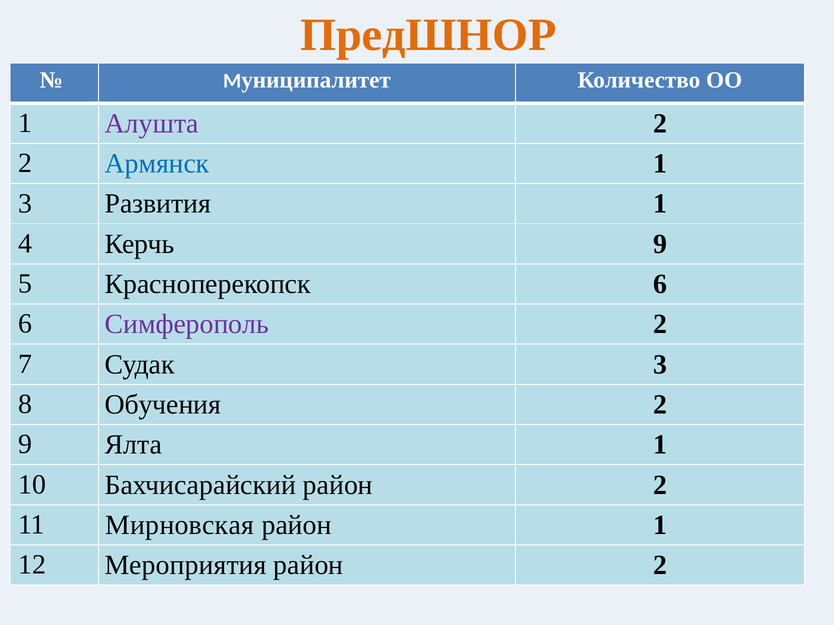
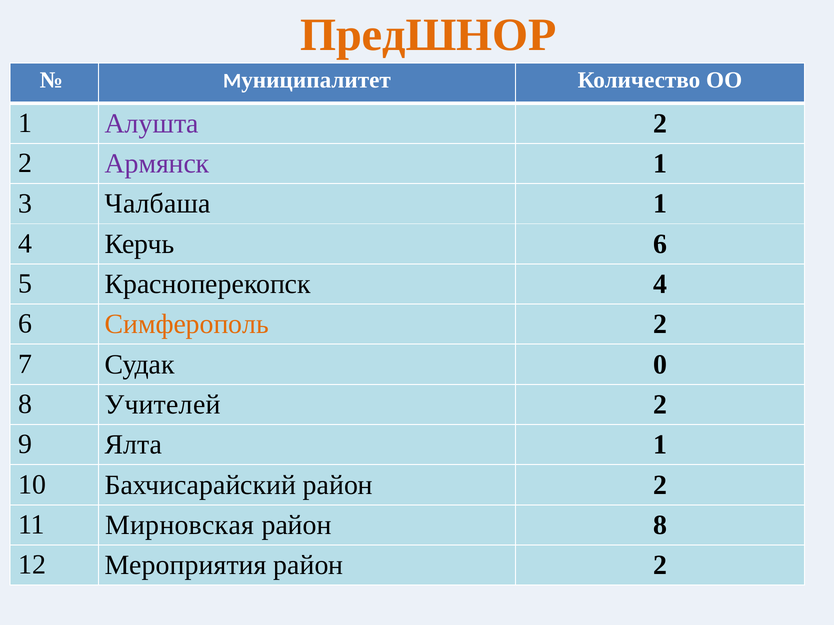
Армянск colour: blue -> purple (157, 164)
Развития: Развития -> Чалбаша (158, 204)
Керчь 9: 9 -> 6 (660, 244)
Красноперекопск 6: 6 -> 4 (660, 284)
Симферополь colour: purple -> orange (187, 324)
Судак 3: 3 -> 0 (660, 365)
Обучения: Обучения -> Учителей (163, 405)
район 1: 1 -> 8 (660, 525)
